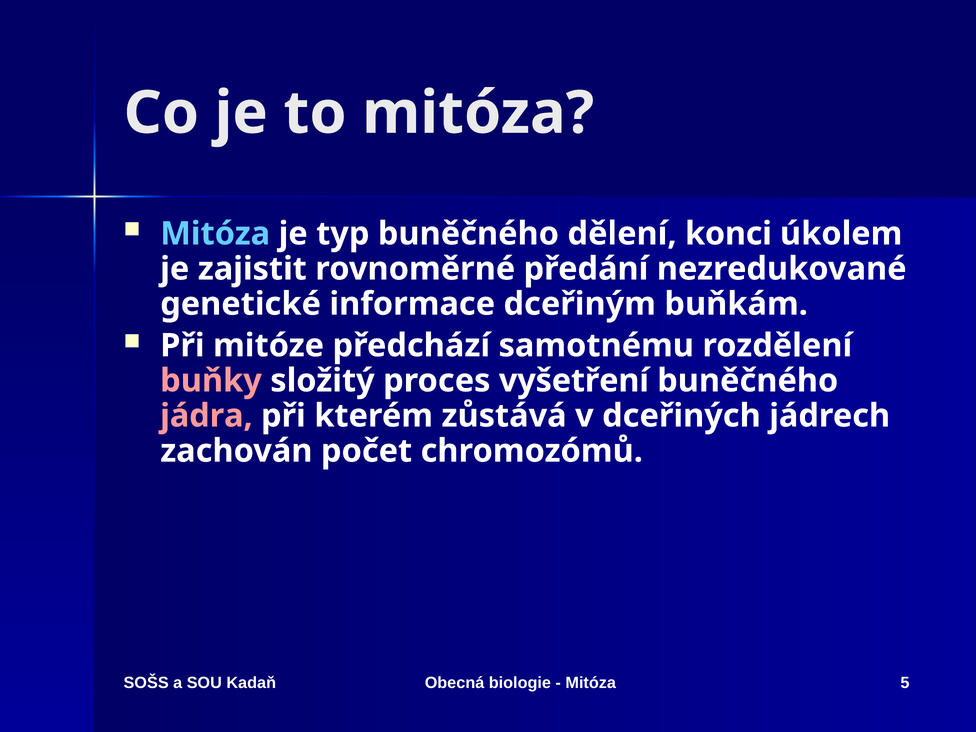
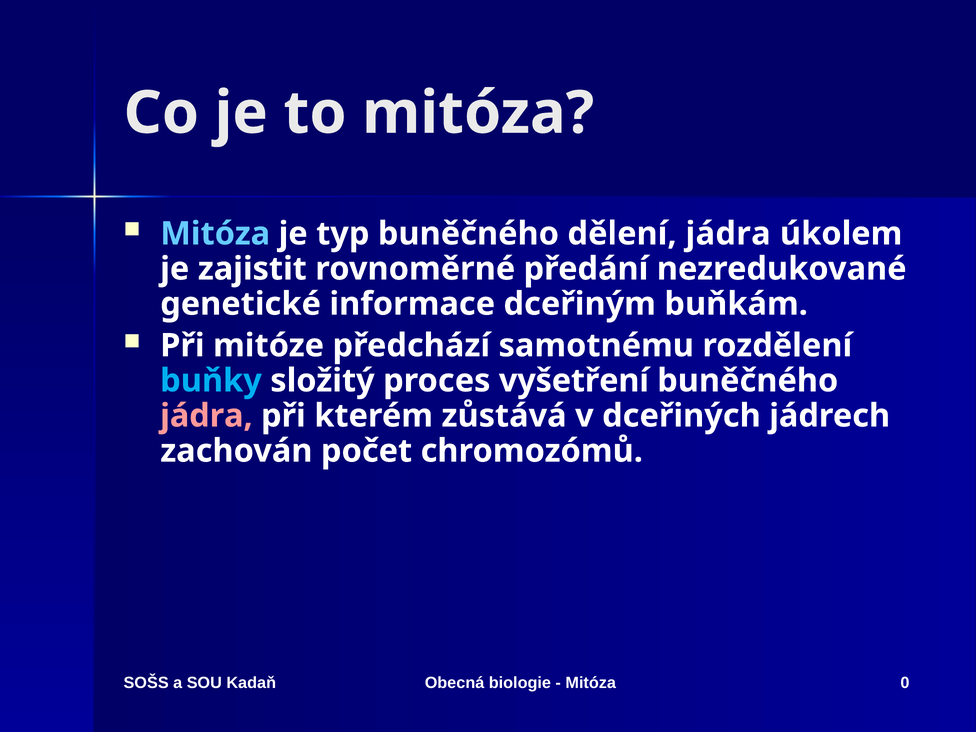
dělení konci: konci -> jádra (728, 234)
buňky colour: pink -> light blue (211, 381)
5: 5 -> 0 (905, 683)
